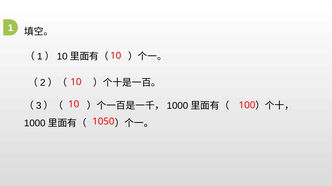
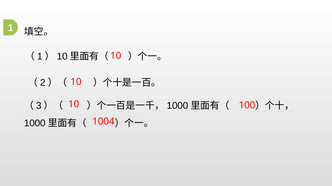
1050: 1050 -> 1004 (103, 122)
